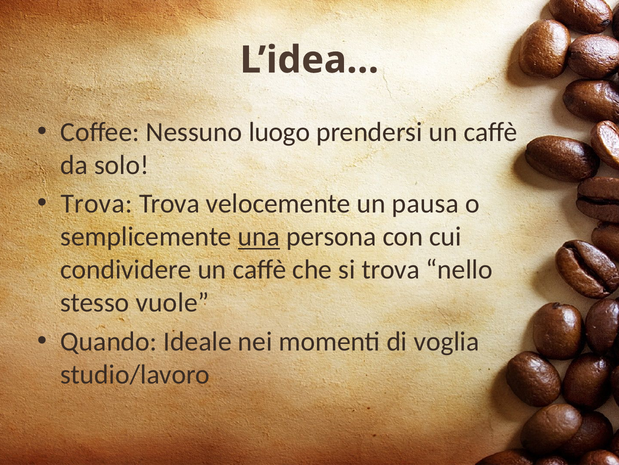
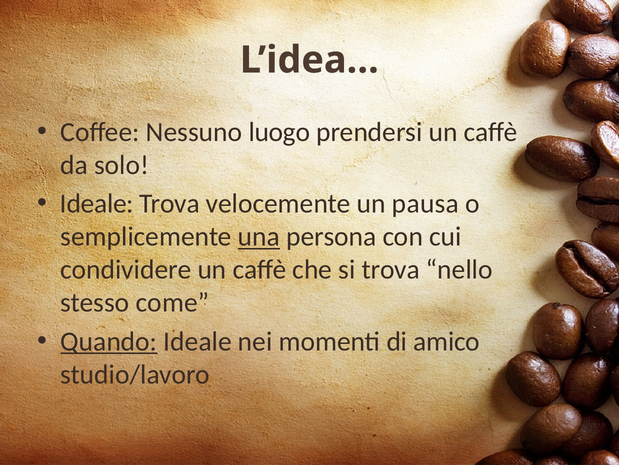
Trova: Trova -> Ideale (97, 203)
vuole: vuole -> come (173, 302)
Quando underline: none -> present (109, 341)
voglia: voglia -> amico (447, 341)
